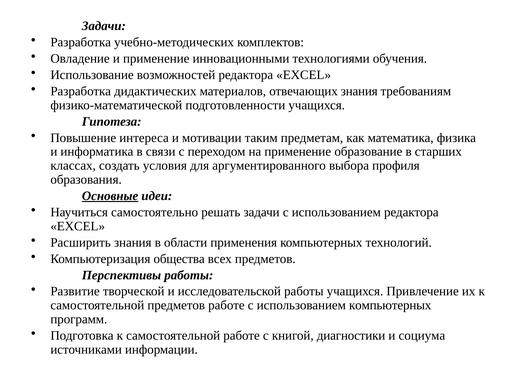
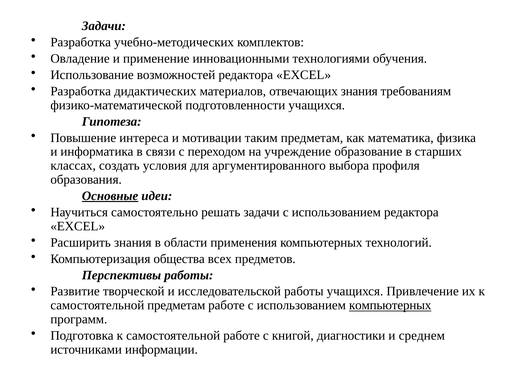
на применение: применение -> учреждение (298, 152)
самостоятельной предметов: предметов -> предметам (176, 305)
компьютерных underline: none -> present (390, 305)
социума: социума -> среднем (422, 335)
